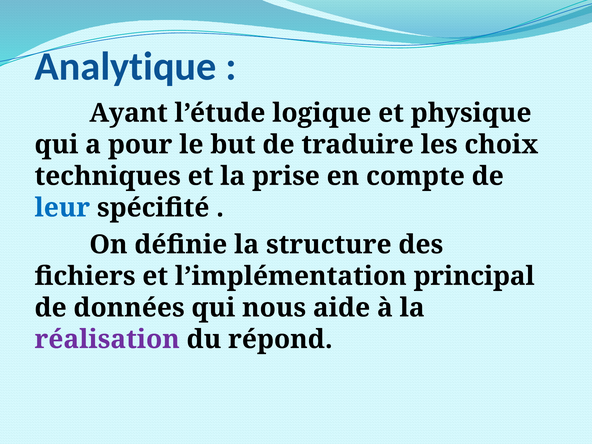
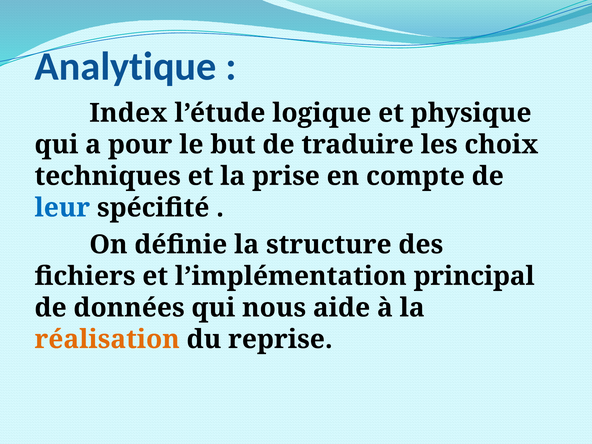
Ayant: Ayant -> Index (128, 113)
réalisation colour: purple -> orange (107, 339)
répond: répond -> reprise (280, 339)
